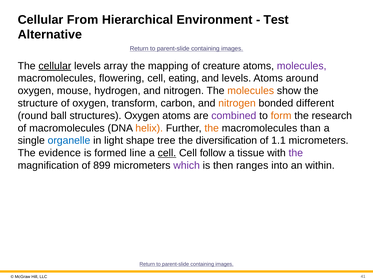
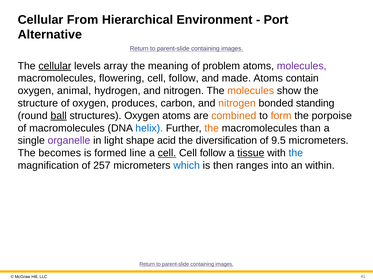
Test: Test -> Port (276, 20)
mapping: mapping -> meaning (168, 66)
creature: creature -> problem (221, 66)
eating: eating -> follow (184, 78)
and levels: levels -> made (236, 78)
around: around -> contain (302, 78)
mouse: mouse -> animal (74, 91)
transform: transform -> produces (135, 103)
different: different -> standing (315, 103)
ball underline: none -> present (59, 116)
combined colour: purple -> orange (234, 116)
research: research -> porpoise (332, 116)
helix colour: orange -> blue (149, 128)
organelle colour: blue -> purple (69, 140)
tree: tree -> acid (166, 140)
1.1: 1.1 -> 9.5 (278, 140)
evidence: evidence -> becomes (60, 153)
tissue underline: none -> present (251, 153)
the colour: purple -> blue (296, 153)
899: 899 -> 257 (102, 165)
which colour: purple -> blue (187, 165)
